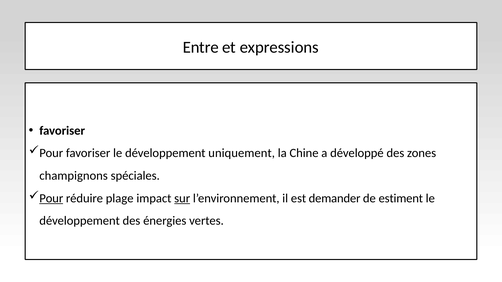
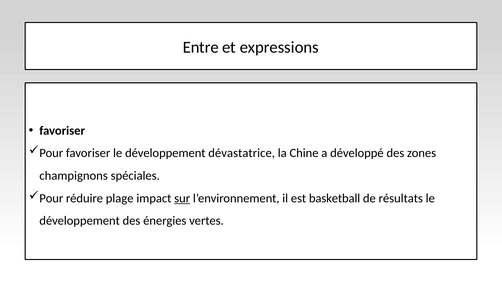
uniquement: uniquement -> dévastatrice (242, 153)
Pour underline: present -> none (51, 199)
demander: demander -> basketball (335, 199)
estiment: estiment -> résultats (401, 199)
